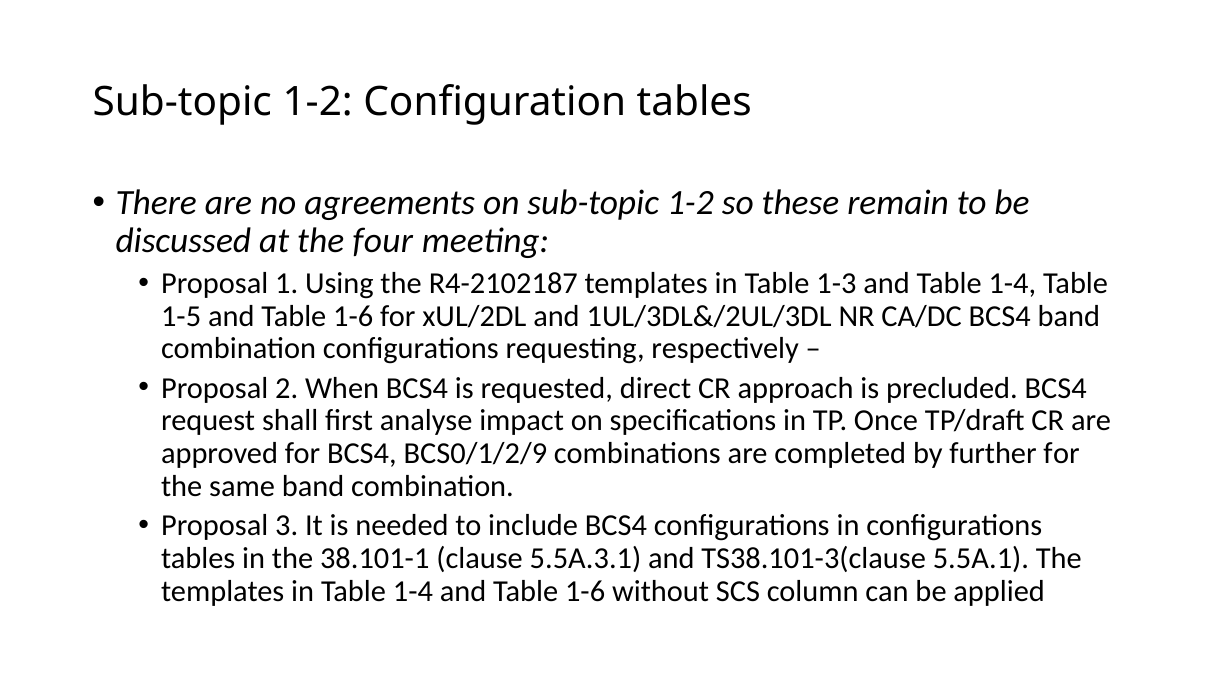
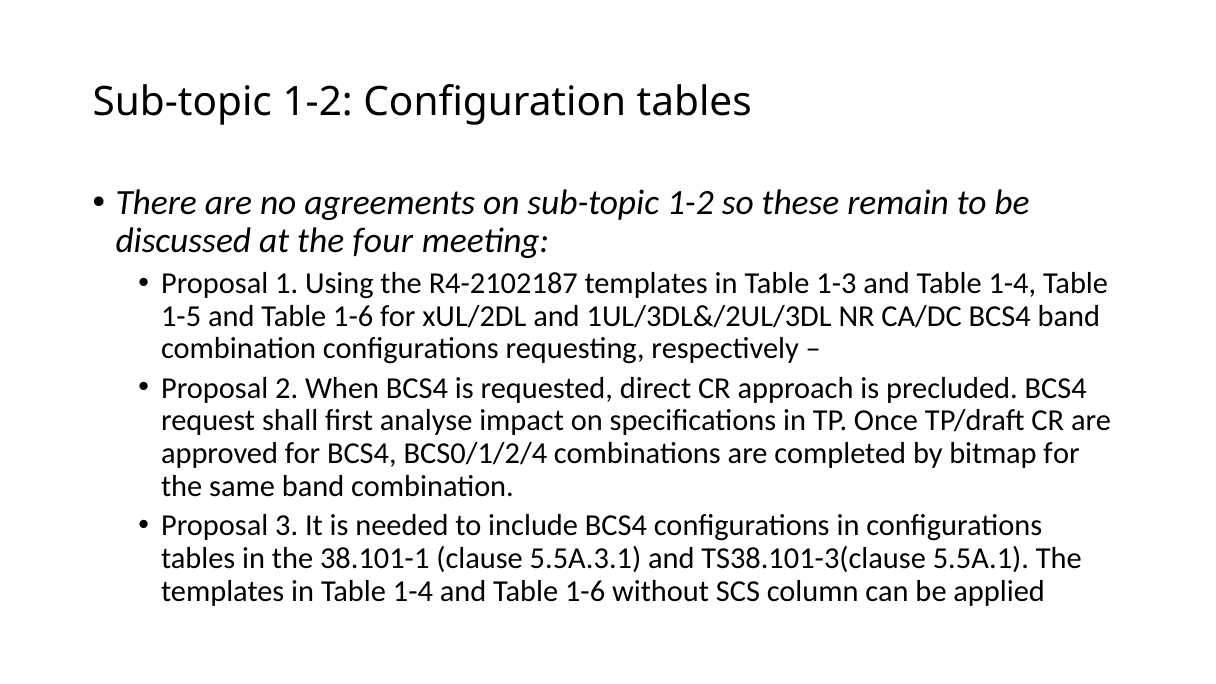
BCS0/1/2/9: BCS0/1/2/9 -> BCS0/1/2/4 (475, 454)
further: further -> bitmap (993, 454)
